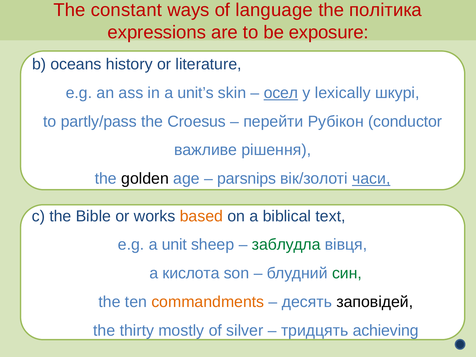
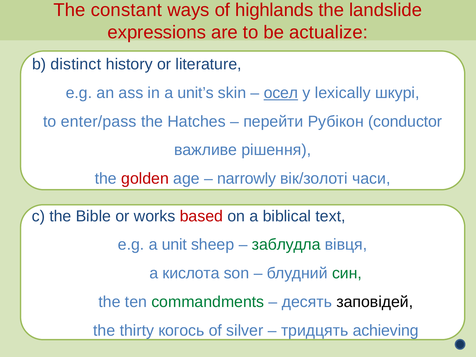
language: language -> highlands (274, 10)
політика: політика -> landslide (386, 10)
exposure: exposure -> actualize (329, 32)
oceans: oceans -> distinct (76, 64)
partly/pass: partly/pass -> enter/pass (99, 121)
Croesus: Croesus -> Hatches (197, 121)
golden colour: black -> red (145, 179)
parsnips: parsnips -> narrowly (247, 179)
часи underline: present -> none (371, 179)
based colour: orange -> red (201, 216)
commandments colour: orange -> green (208, 302)
mostly: mostly -> когось (181, 330)
